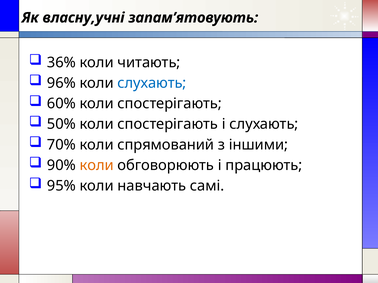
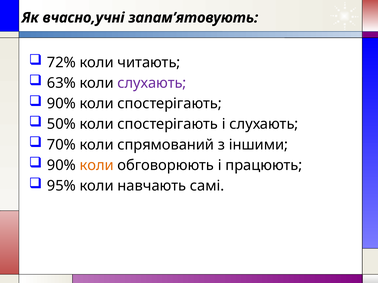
власну,учні: власну,учні -> вчасно,учні (84, 18)
36%: 36% -> 72% (61, 63)
96%: 96% -> 63% (61, 83)
слухають colour: blue -> purple (152, 83)
60%: 60% -> 90% (61, 104)
